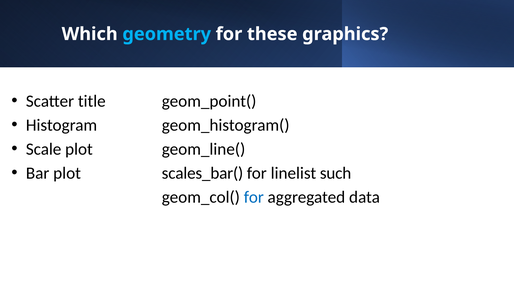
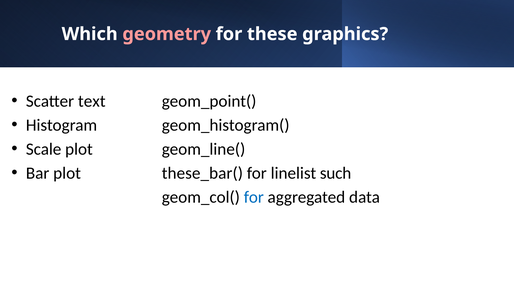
geometry colour: light blue -> pink (167, 34)
title: title -> text (92, 101)
scales_bar(: scales_bar( -> these_bar( (202, 173)
